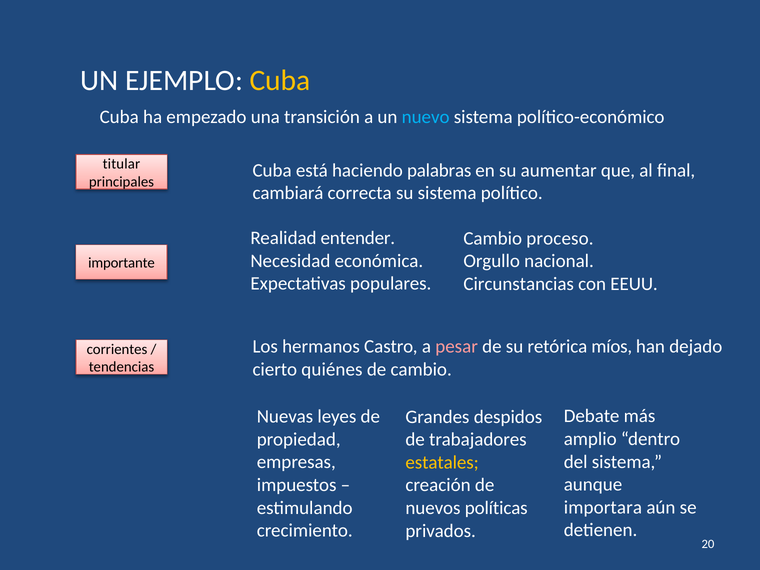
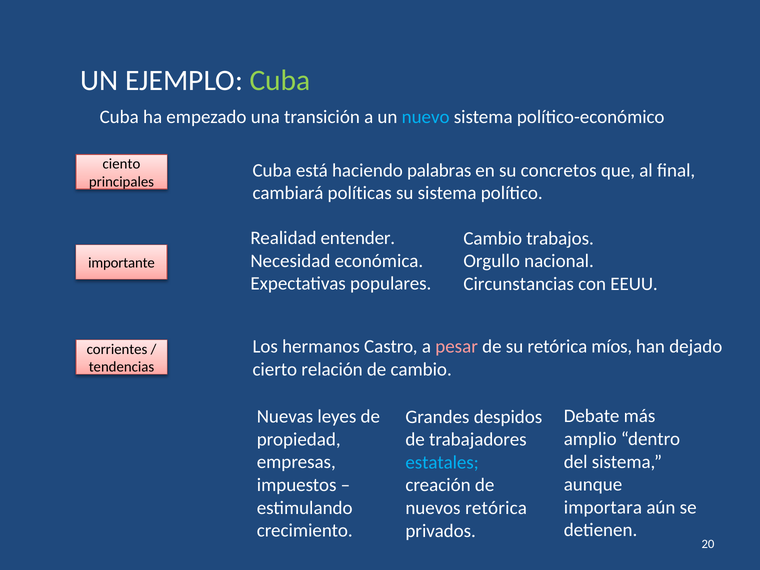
Cuba colour: yellow -> light green (280, 81)
titular: titular -> ciento (121, 164)
aumentar: aumentar -> concretos (559, 170)
correcta: correcta -> políticas (360, 193)
proceso: proceso -> trabajos (560, 238)
quiénes: quiénes -> relación (332, 369)
estatales colour: yellow -> light blue (442, 462)
nuevos políticas: políticas -> retórica (496, 508)
